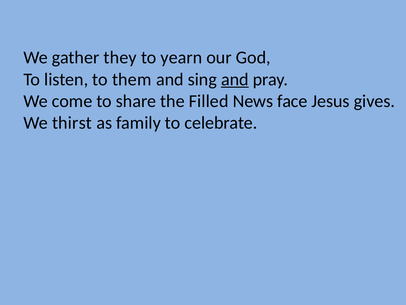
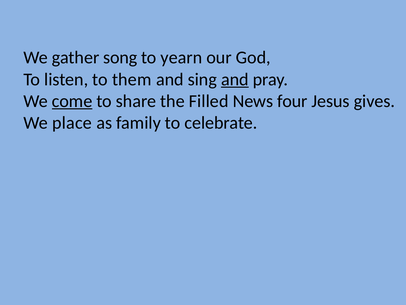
they: they -> song (120, 58)
come underline: none -> present (72, 101)
face: face -> four (292, 101)
thirst: thirst -> place (72, 123)
